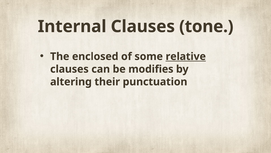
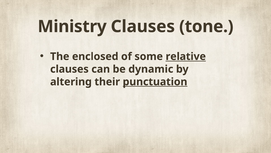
Internal: Internal -> Ministry (72, 26)
modifies: modifies -> dynamic (151, 69)
punctuation underline: none -> present (155, 82)
